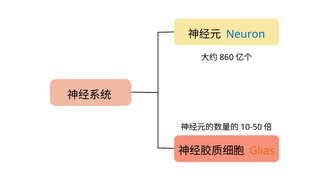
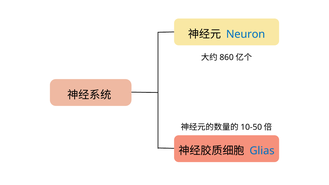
Glias colour: orange -> blue (262, 151)
